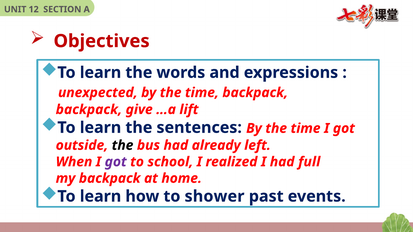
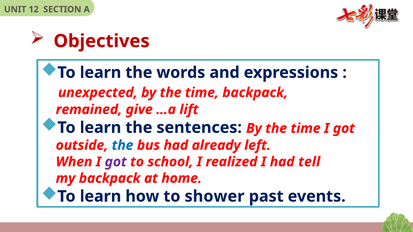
backpack: backpack -> remained (89, 110)
the colour: black -> blue (123, 145)
full: full -> tell (309, 162)
